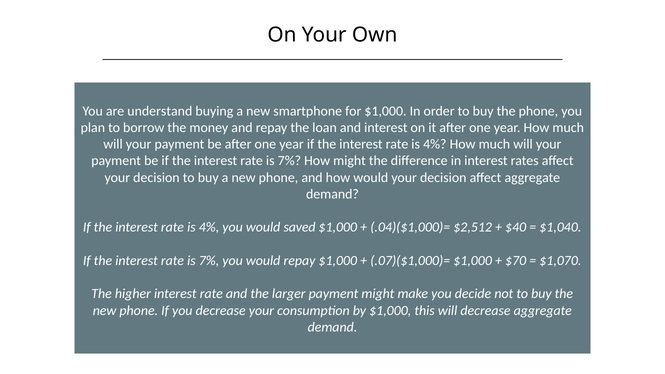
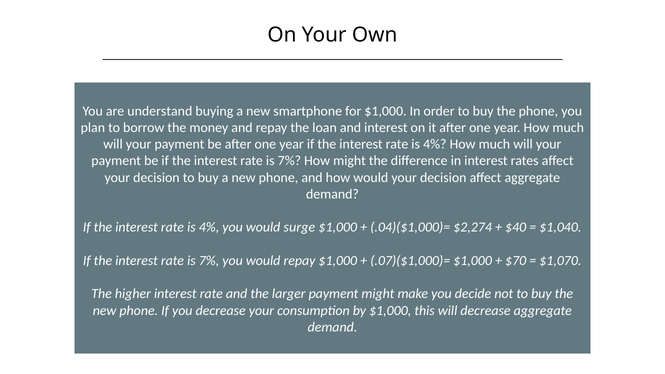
saved: saved -> surge (299, 227)
$2,512: $2,512 -> $2,274 (473, 227)
